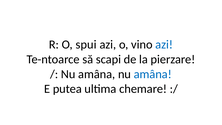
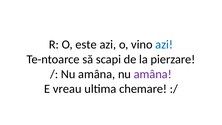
spui: spui -> este (86, 44)
amâna colour: blue -> purple (153, 74)
putea: putea -> vreau (67, 89)
